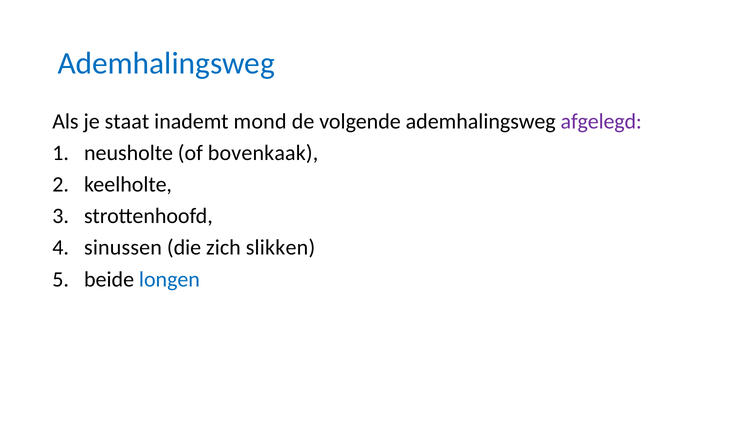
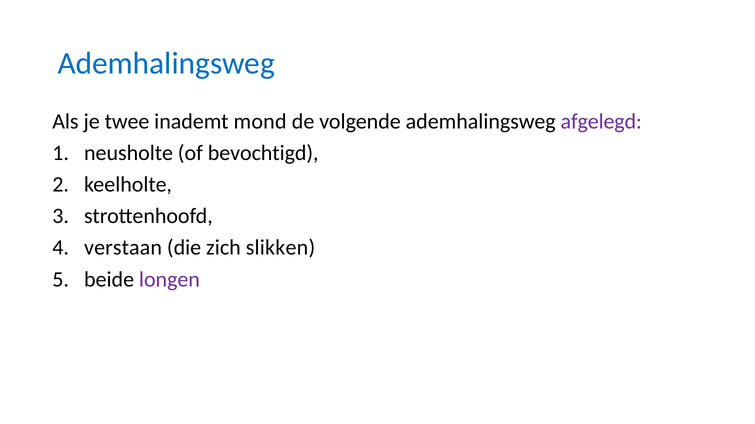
staat: staat -> twee (127, 121)
bovenkaak: bovenkaak -> bevochtigd (263, 153)
sinussen: sinussen -> verstaan (123, 248)
longen colour: blue -> purple (169, 280)
